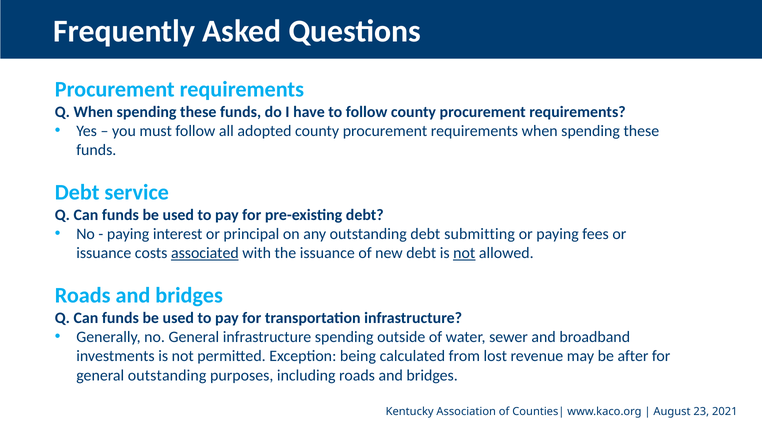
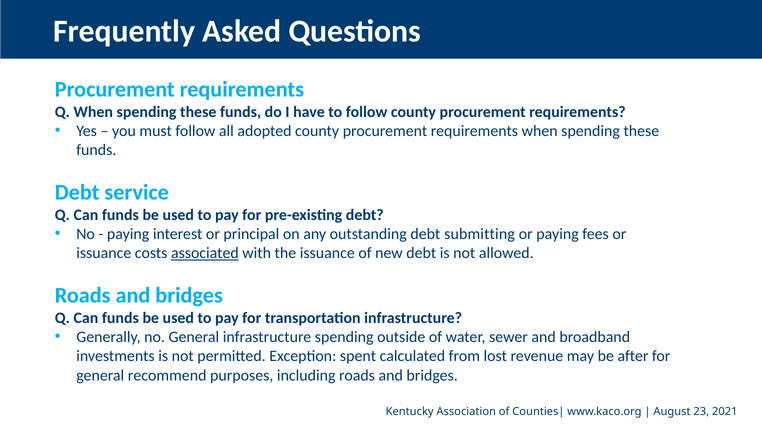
not underline: present -> none (464, 253)
being: being -> spent (358, 356)
general outstanding: outstanding -> recommend (167, 375)
